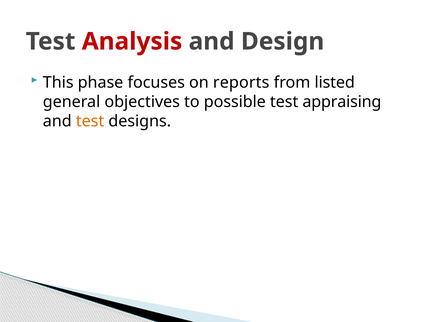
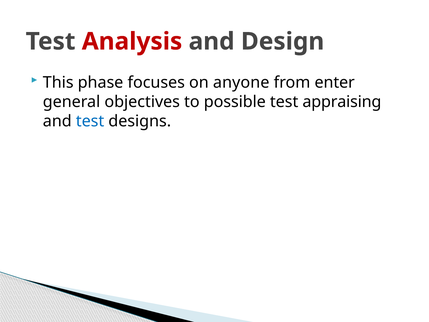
reports: reports -> anyone (241, 82)
listed: listed -> enter (335, 82)
test colour: orange -> blue (90, 121)
